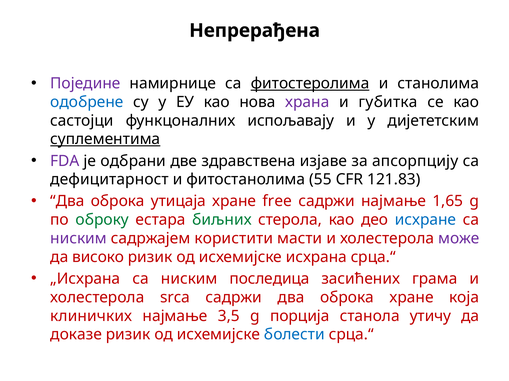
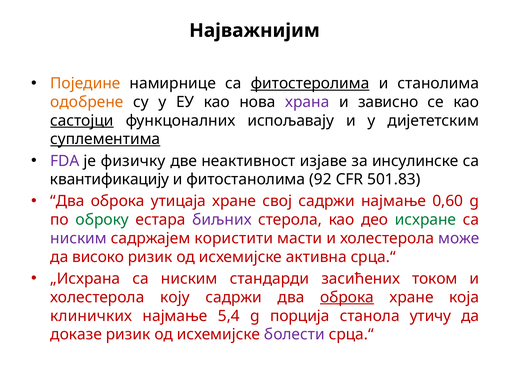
Непрерађена: Непрерађена -> Најважнијим (254, 31)
Поједине colour: purple -> orange (85, 84)
одобрене colour: blue -> orange (87, 102)
губитка: губитка -> зависно (388, 102)
састојци underline: none -> present (82, 121)
одбрани: одбрани -> физичку (133, 161)
здравствена: здравствена -> неактивност (249, 161)
апсорпцију: апсорпцију -> инсулинске (415, 161)
дефицитарност: дефицитарност -> квантификацију (110, 180)
55: 55 -> 92 (320, 180)
121.83: 121.83 -> 501.83 (394, 180)
free: free -> свој (277, 202)
1,65: 1,65 -> 0,60 (448, 202)
биљних colour: green -> purple (222, 220)
исхране colour: blue -> green (426, 220)
исхрана: исхрана -> активна (316, 257)
последица: последица -> стандарди (269, 279)
грама: грама -> током (435, 279)
srca: srca -> коју (175, 298)
оброка underline: none -> present (347, 298)
3,5: 3,5 -> 5,4 (229, 317)
болести colour: blue -> purple (294, 335)
